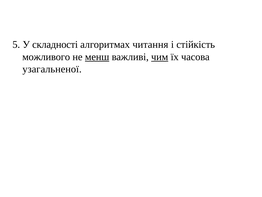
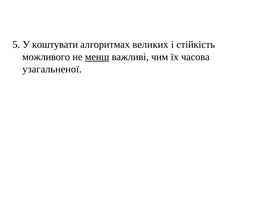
складності: складності -> коштувати (55, 44)
читання: читання -> великих (150, 44)
чим underline: present -> none (160, 57)
